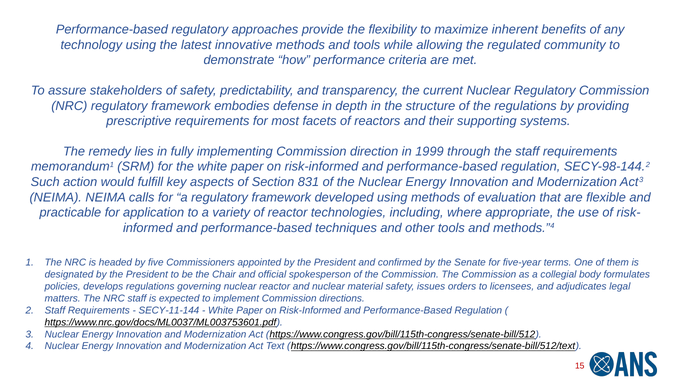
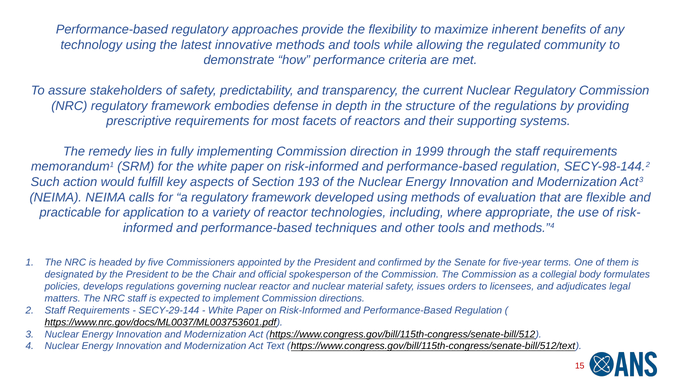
831: 831 -> 193 (308, 182)
SECY-11-144: SECY-11-144 -> SECY-29-144 (169, 310)
